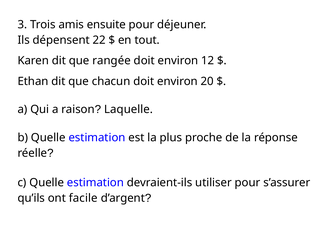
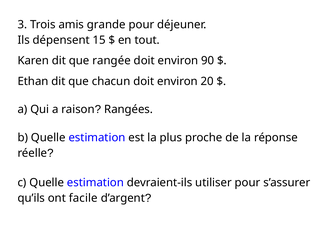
ensuite: ensuite -> grande (106, 24)
22: 22 -> 15 (99, 40)
12: 12 -> 90 (208, 61)
Laquelle: Laquelle -> Rangées (129, 109)
